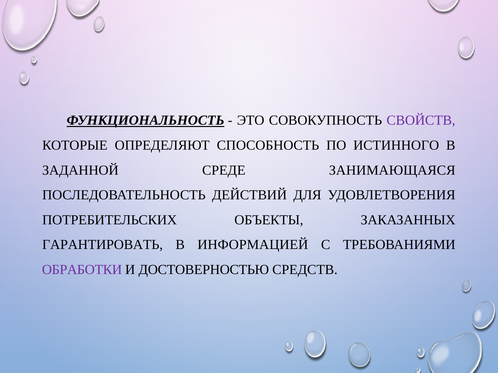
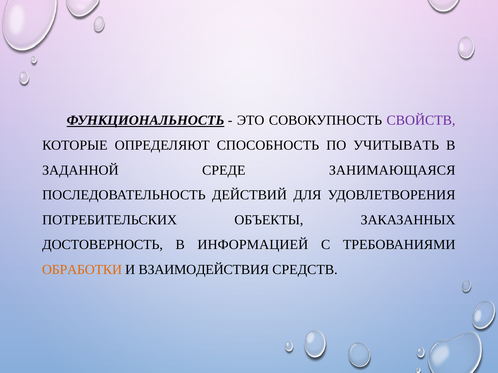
ИСТИННОГО: ИСТИННОГО -> УЧИТЫВАТЬ (396, 145)
ГАРАНТИРОВАТЬ: ГАРАНТИРОВАТЬ -> ДОСТОВЕРНОСТЬ (103, 245)
ОБРАБОТКИ colour: purple -> orange (82, 270)
ДОСТОВЕРНОСТЬЮ: ДОСТОВЕРНОСТЬЮ -> ВЗАИМОДЕЙСТВИЯ (204, 270)
